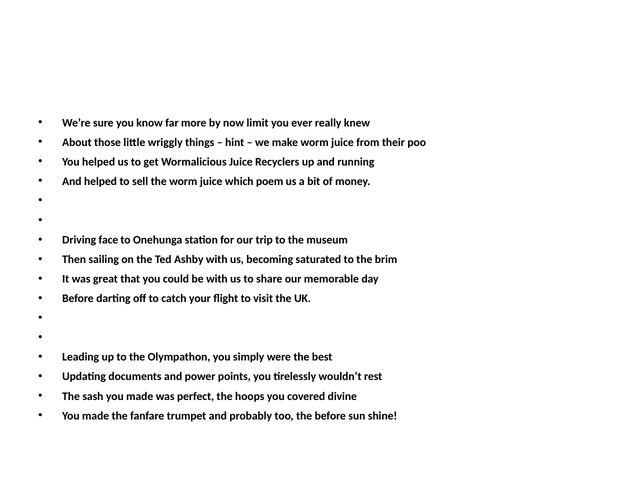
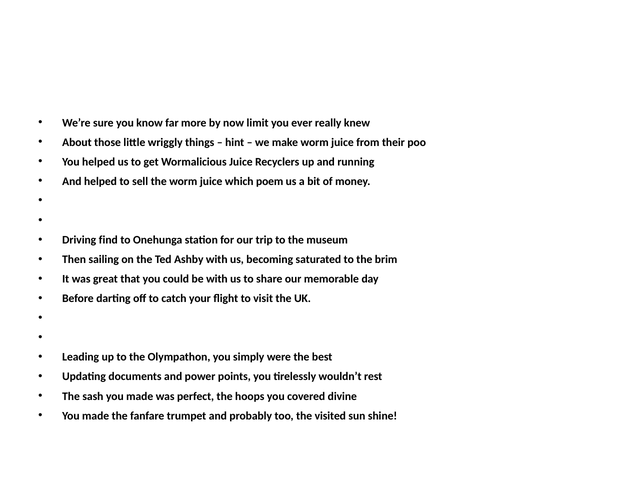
face: face -> find (108, 240)
the before: before -> visited (330, 415)
